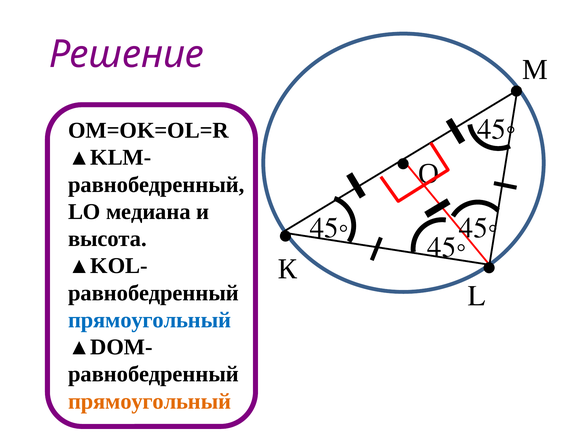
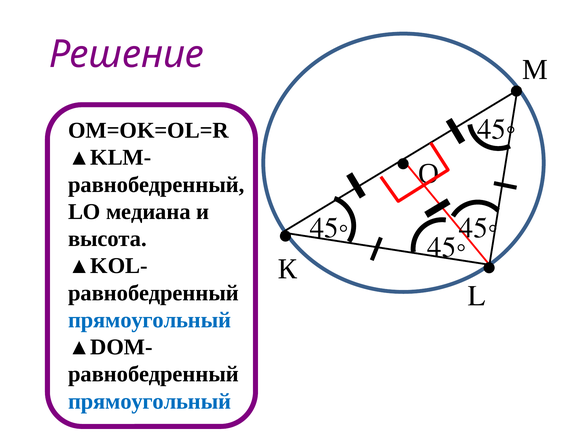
прямоугольный colour: orange -> blue (150, 401)
